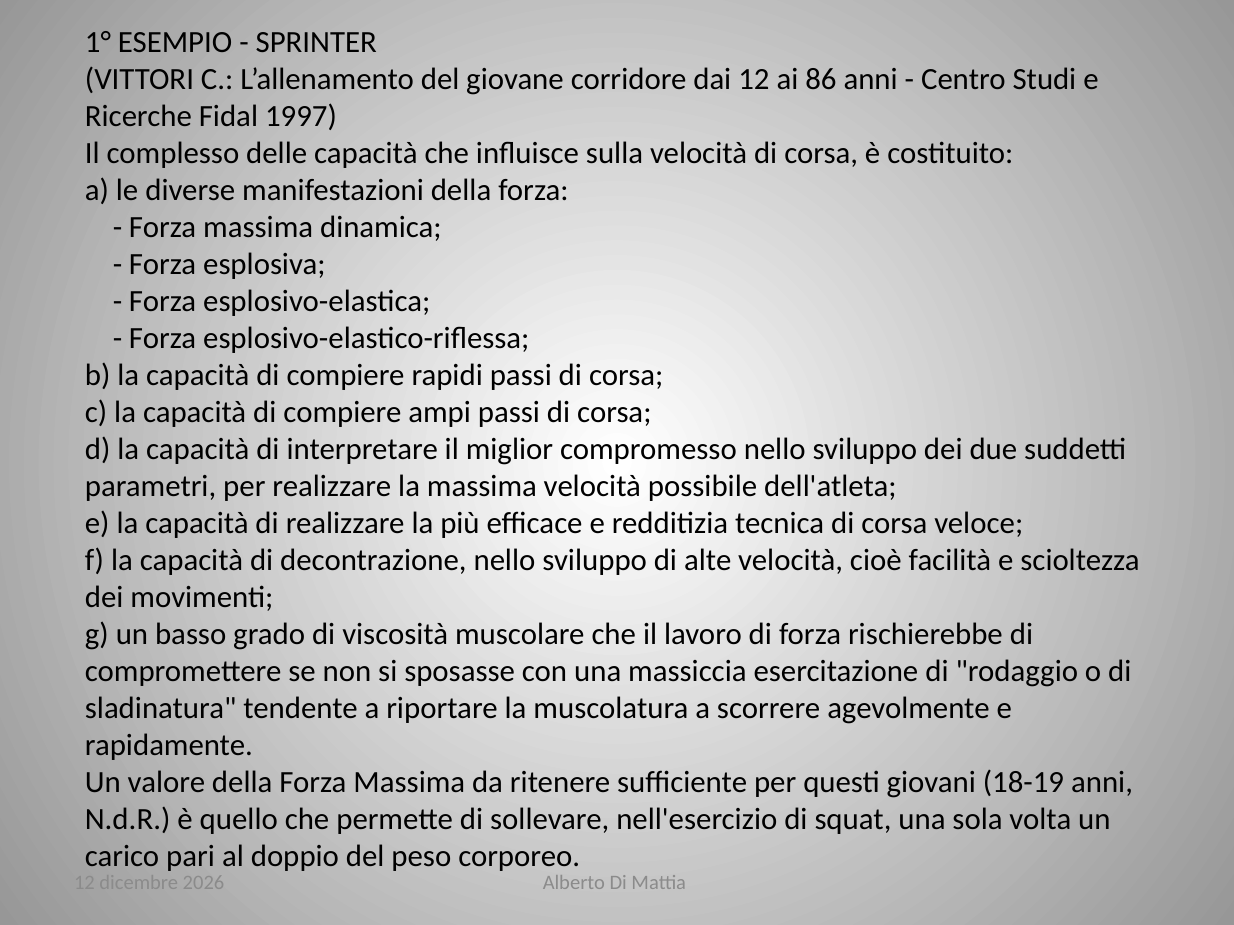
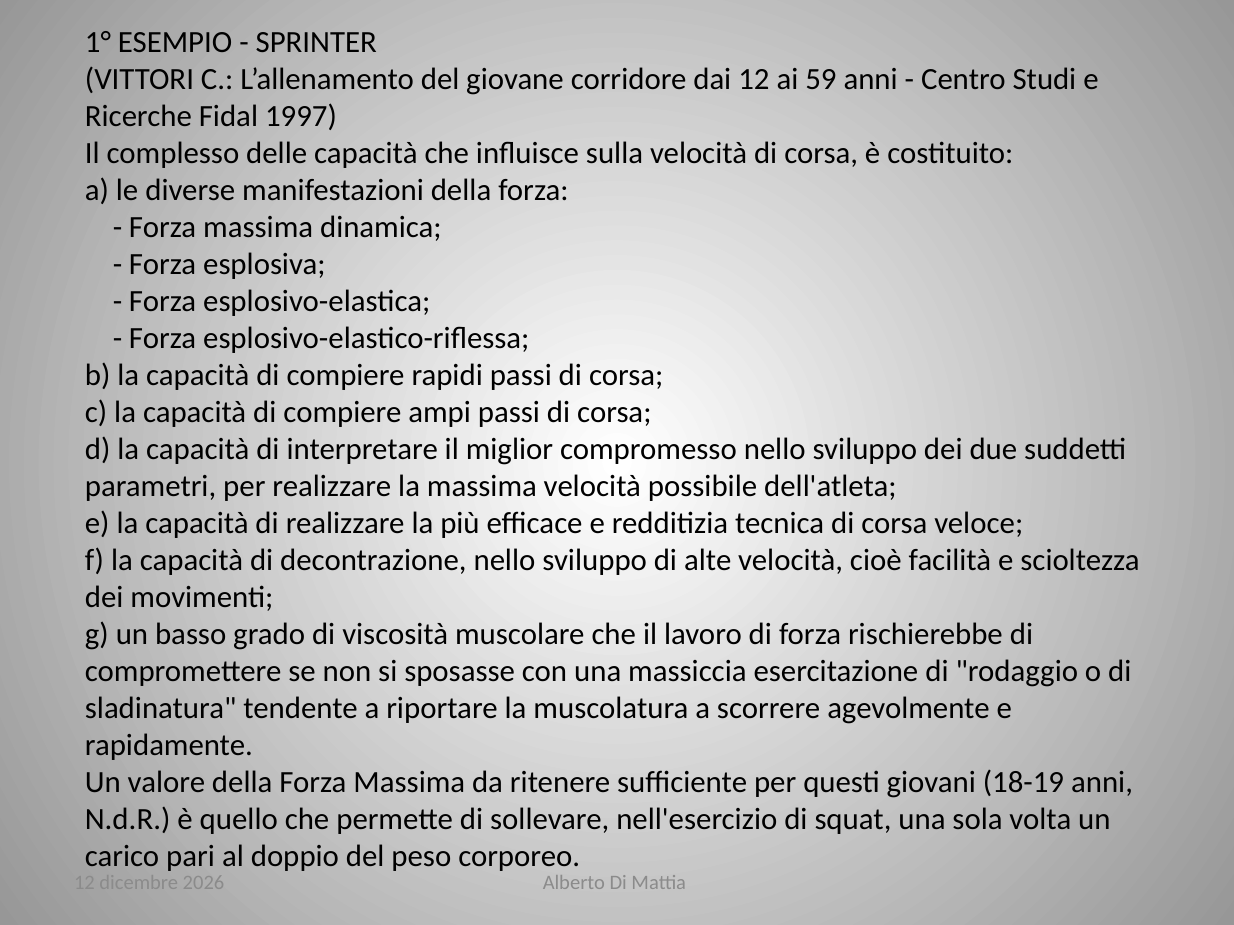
86: 86 -> 59 (821, 79)
